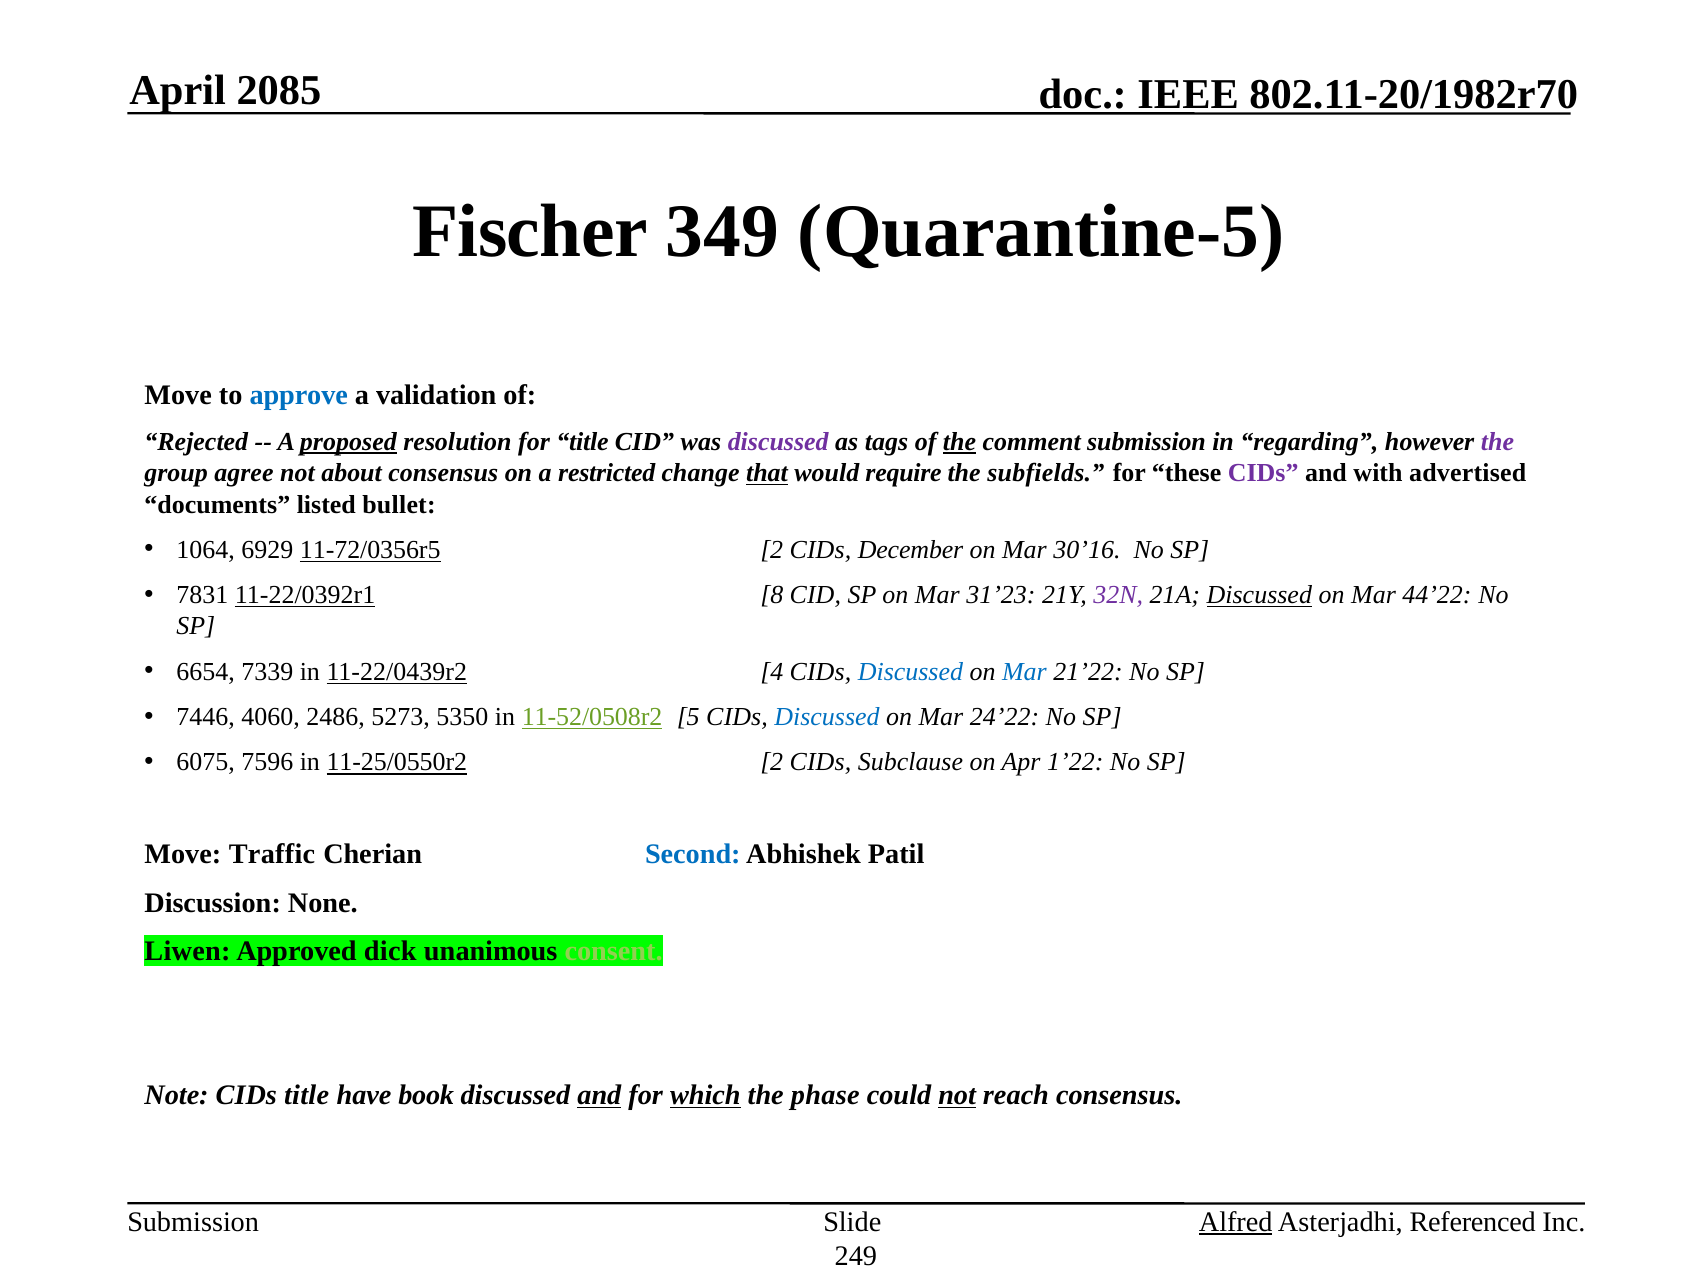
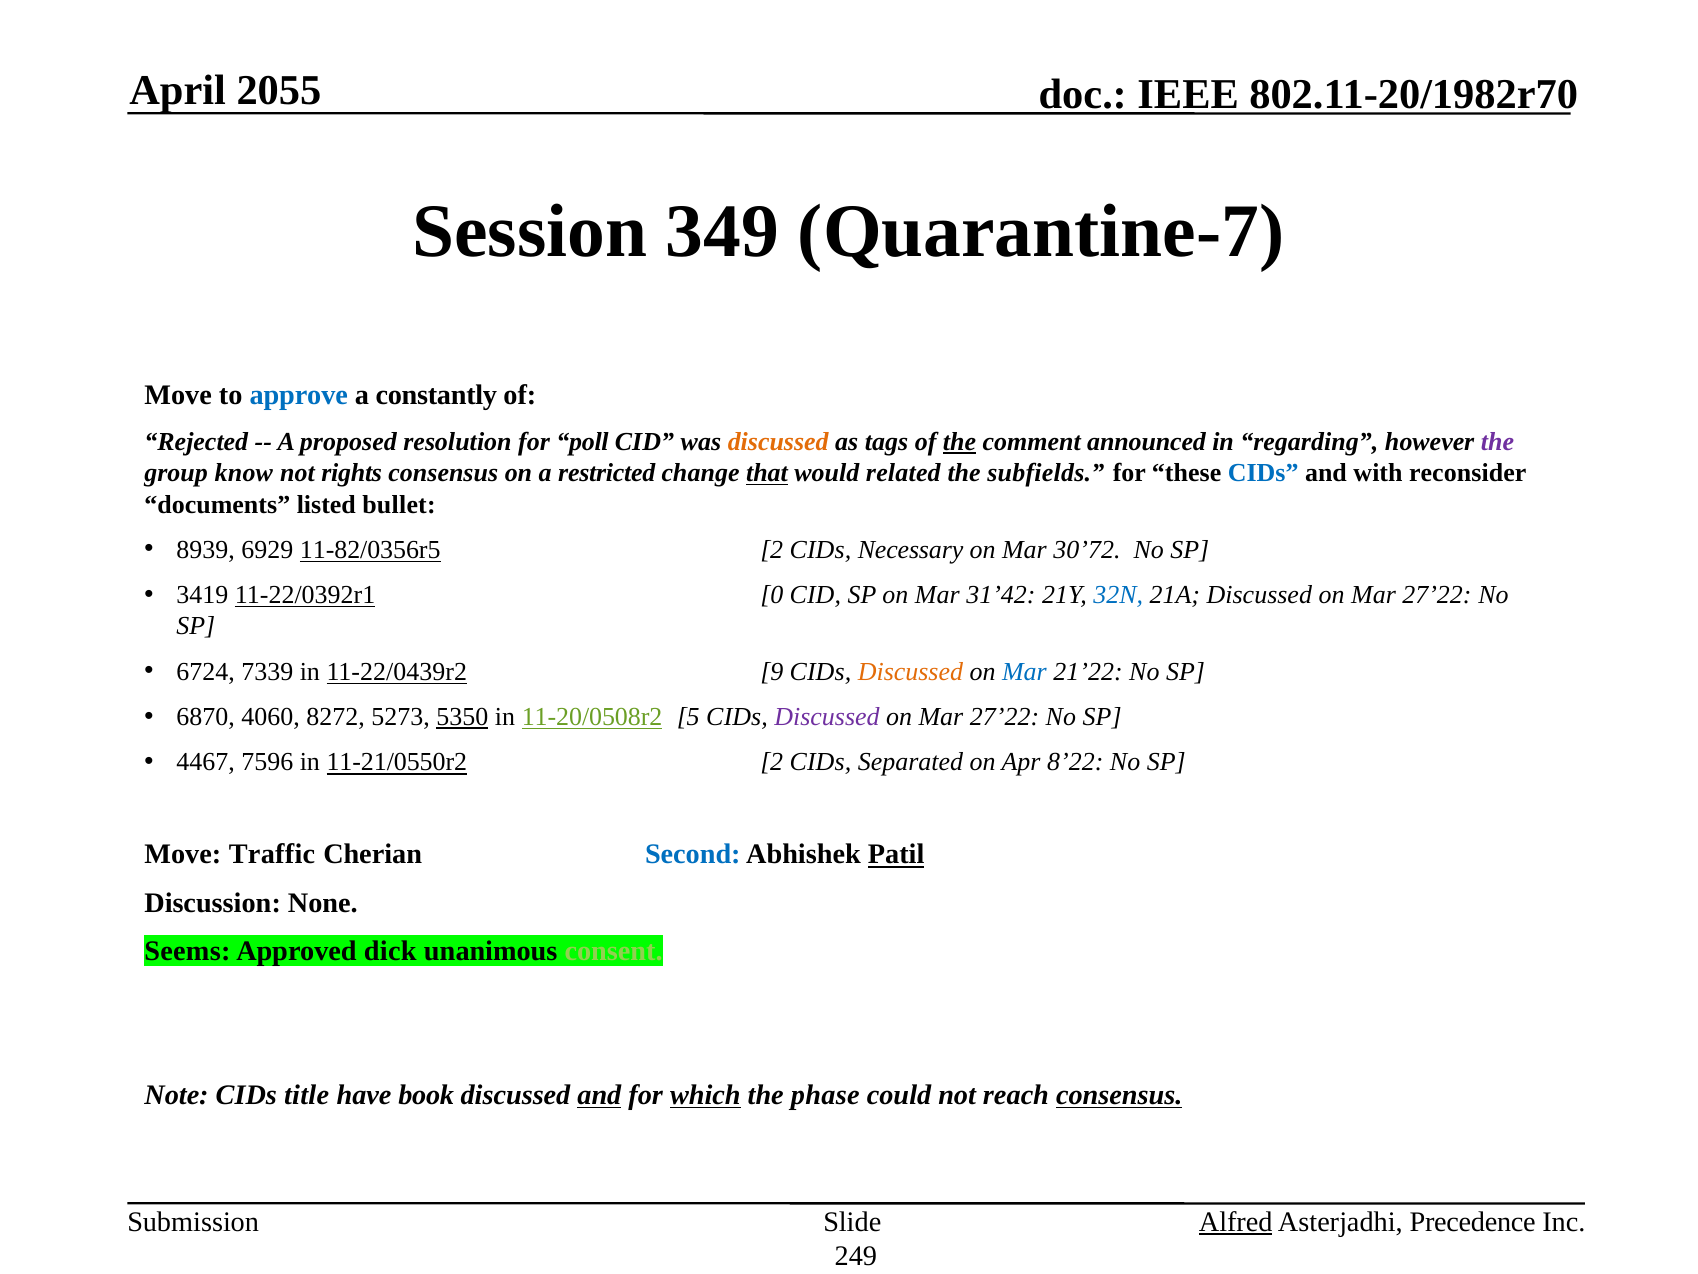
2085: 2085 -> 2055 (279, 90)
Fischer: Fischer -> Session (530, 231)
Quarantine-5: Quarantine-5 -> Quarantine-7 (1041, 231)
validation: validation -> constantly (436, 395)
proposed underline: present -> none (348, 442)
for title: title -> poll (583, 442)
discussed colour: purple -> orange (778, 442)
comment submission: submission -> announced (1147, 442)
agree: agree -> know (244, 473)
about: about -> rights (352, 473)
require: require -> related (903, 473)
CIDs colour: purple -> blue (1263, 473)
advertised: advertised -> reconsider (1468, 473)
1064: 1064 -> 8939 (206, 550)
11-72/0356r5: 11-72/0356r5 -> 11-82/0356r5 (370, 550)
December: December -> Necessary (911, 550)
30’16: 30’16 -> 30’72 (1087, 550)
7831: 7831 -> 3419 (202, 595)
8: 8 -> 0 (772, 595)
31’23: 31’23 -> 31’42 (1001, 595)
32N colour: purple -> blue (1118, 595)
Discussed underline: present -> none (1259, 595)
44’22: 44’22 -> 27’22 (1437, 595)
6654: 6654 -> 6724 (206, 671)
4: 4 -> 9 (772, 671)
Discussed colour: blue -> orange (910, 671)
7446: 7446 -> 6870 (206, 717)
2486: 2486 -> 8272 (336, 717)
5350 underline: none -> present (462, 717)
11-52/0508r2: 11-52/0508r2 -> 11-20/0508r2 (592, 717)
Discussed colour: blue -> purple (827, 717)
24’22: 24’22 -> 27’22 (1005, 717)
6075: 6075 -> 4467 (206, 762)
11-25/0550r2: 11-25/0550r2 -> 11-21/0550r2 (397, 762)
Subclause: Subclause -> Separated (910, 762)
1’22: 1’22 -> 8’22 (1075, 762)
Patil underline: none -> present (896, 854)
Liwen: Liwen -> Seems (187, 951)
not underline: present -> none (957, 1095)
consensus underline: none -> present (1119, 1095)
Referenced: Referenced -> Precedence (1473, 1221)
